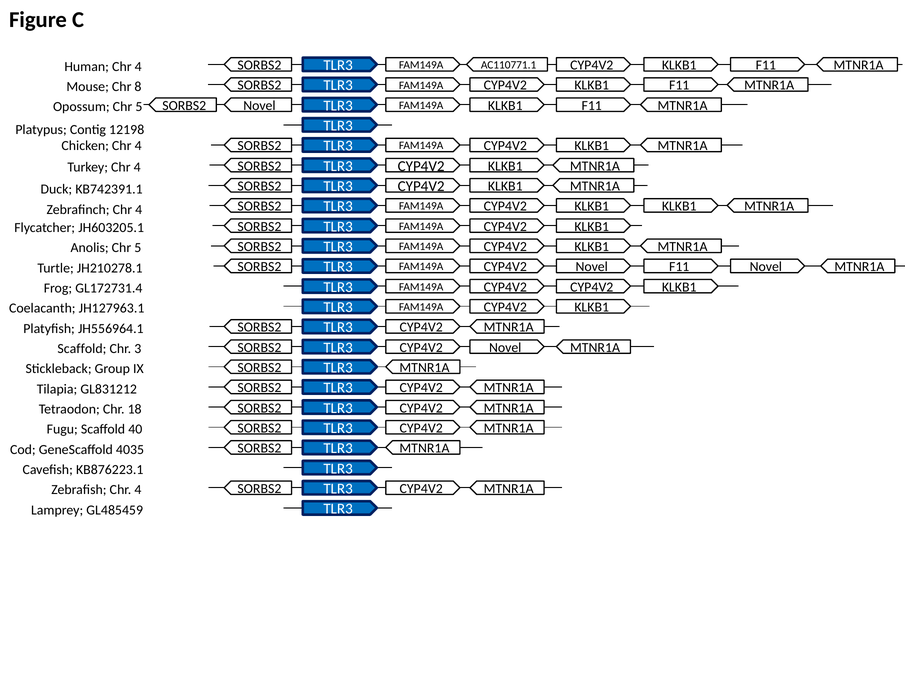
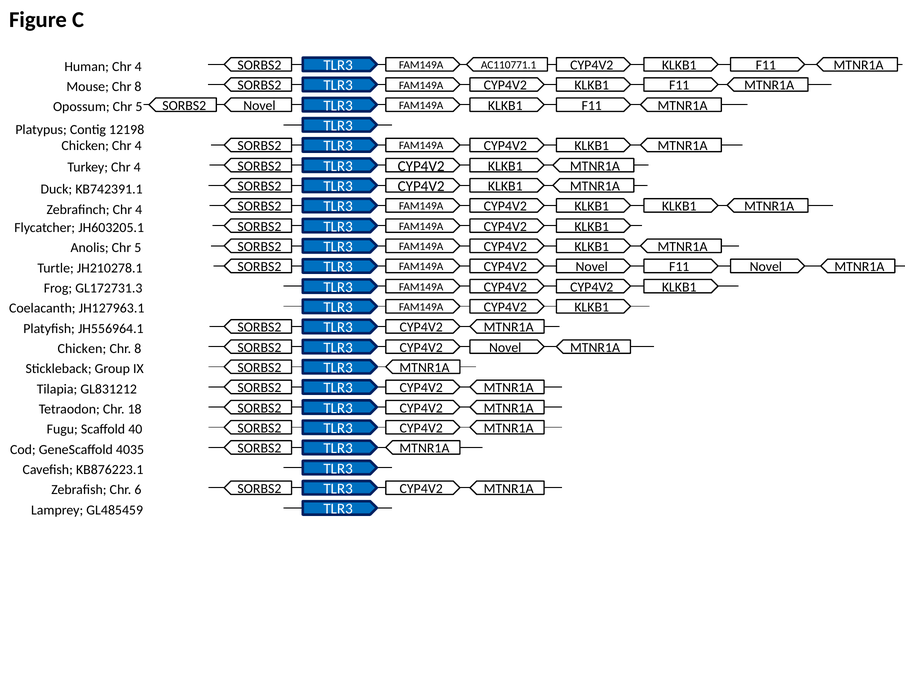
GL172731.4: GL172731.4 -> GL172731.3 (109, 288)
Scaffold: Scaffold -> Chicken (82, 349)
3: 3 -> 8 (138, 349)
Zebrafish Chr 4: 4 -> 6 (138, 490)
